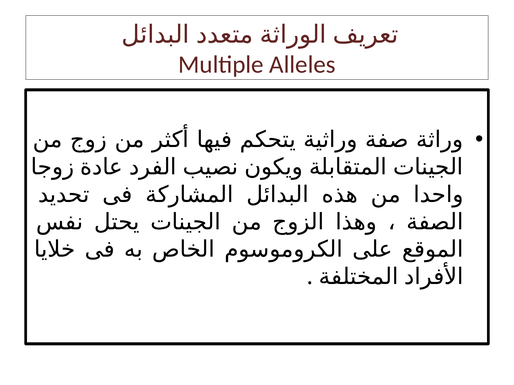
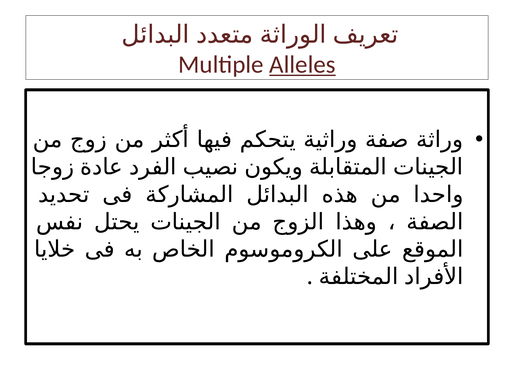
Alleles underline: none -> present (302, 65)
